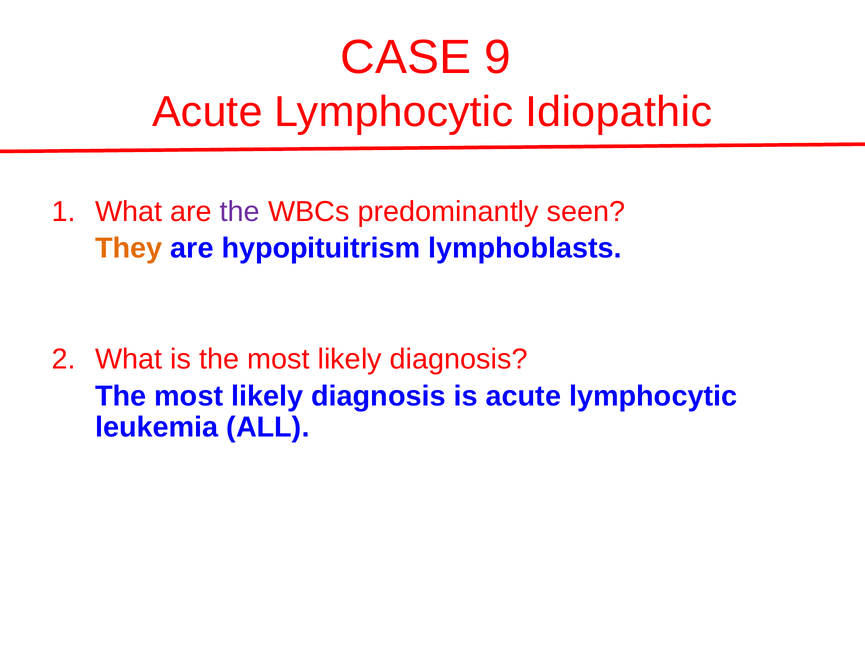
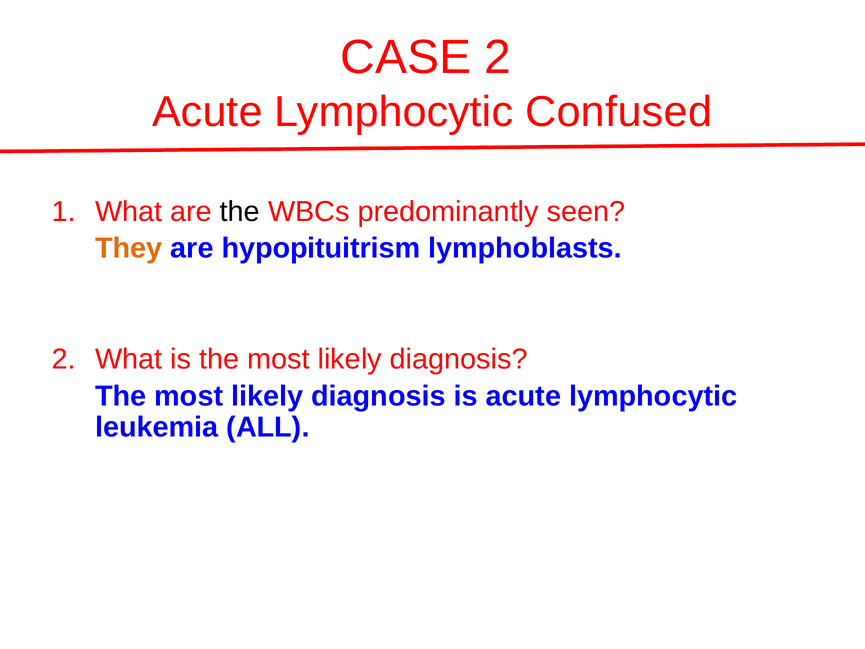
CASE 9: 9 -> 2 (498, 57)
Idiopathic: Idiopathic -> Confused (619, 112)
the colour: purple -> black (240, 211)
